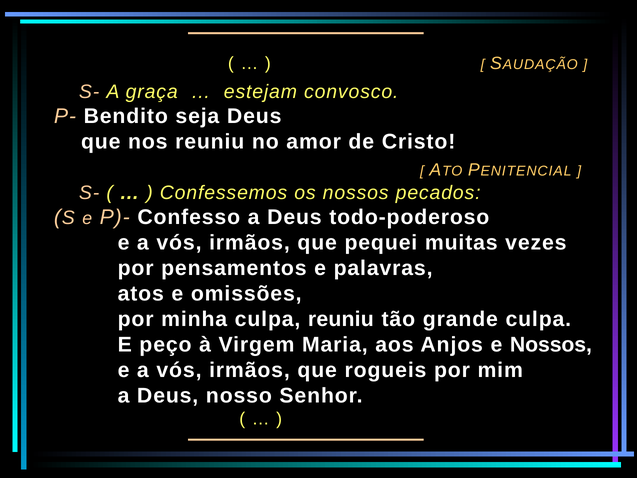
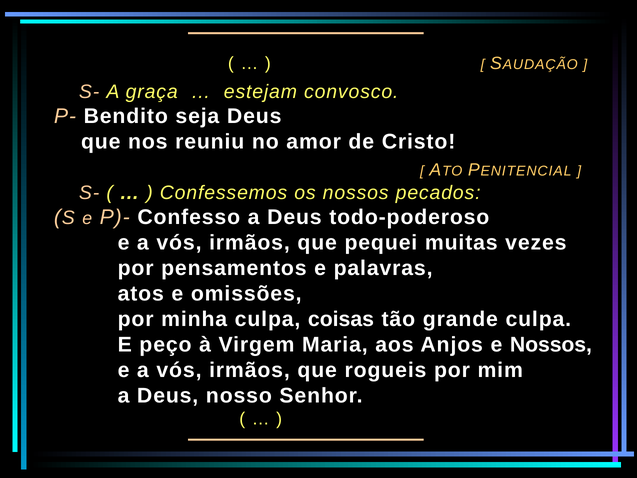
culpa reuniu: reuniu -> coisas (341, 319)
